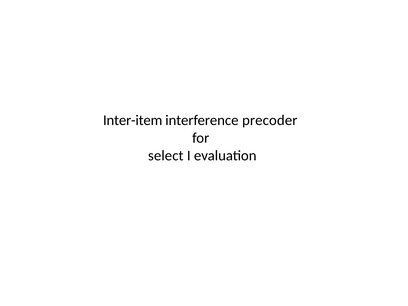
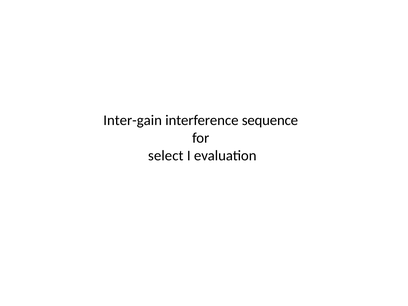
Inter-item: Inter-item -> Inter-gain (133, 120)
precoder: precoder -> sequence (270, 120)
